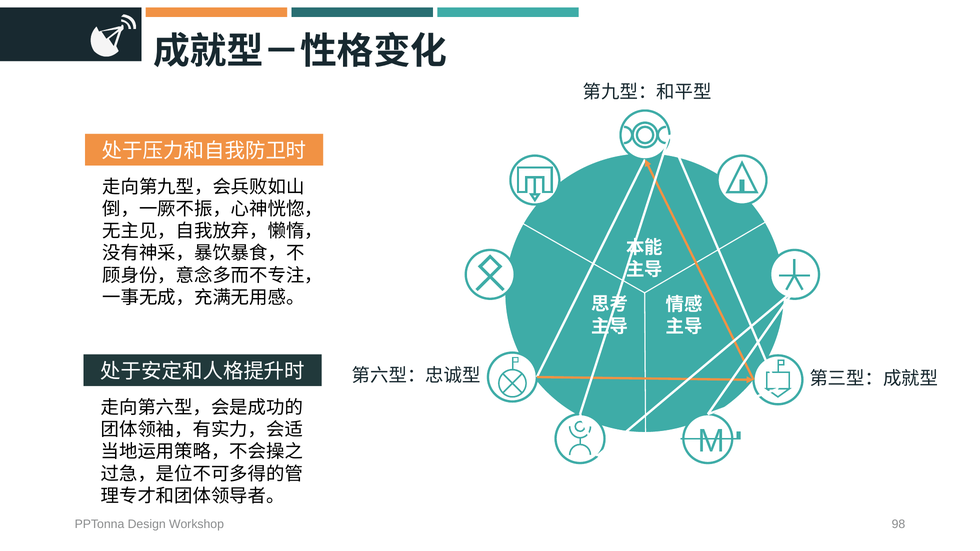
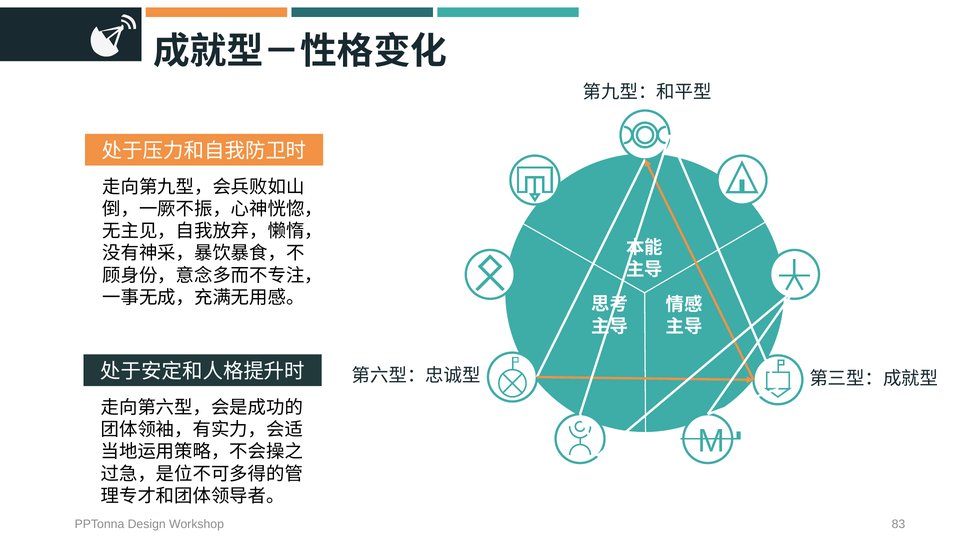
98: 98 -> 83 (898, 525)
